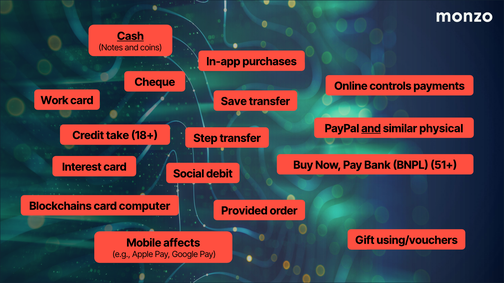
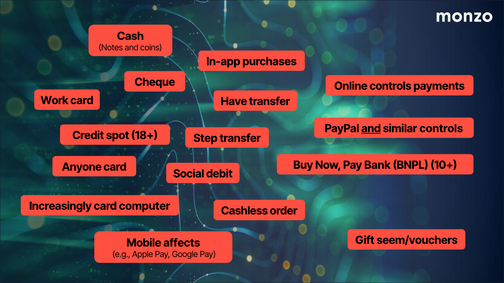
Cash underline: present -> none (130, 36)
Save: Save -> Have (234, 102)
similar physical: physical -> controls (441, 129)
take: take -> spot (118, 136)
51+: 51+ -> 10+ (444, 165)
Interest: Interest -> Anyone (82, 167)
Blockchains: Blockchains -> Increasingly (60, 206)
Provided: Provided -> Cashless (244, 211)
using/vouchers: using/vouchers -> seem/vouchers (417, 241)
